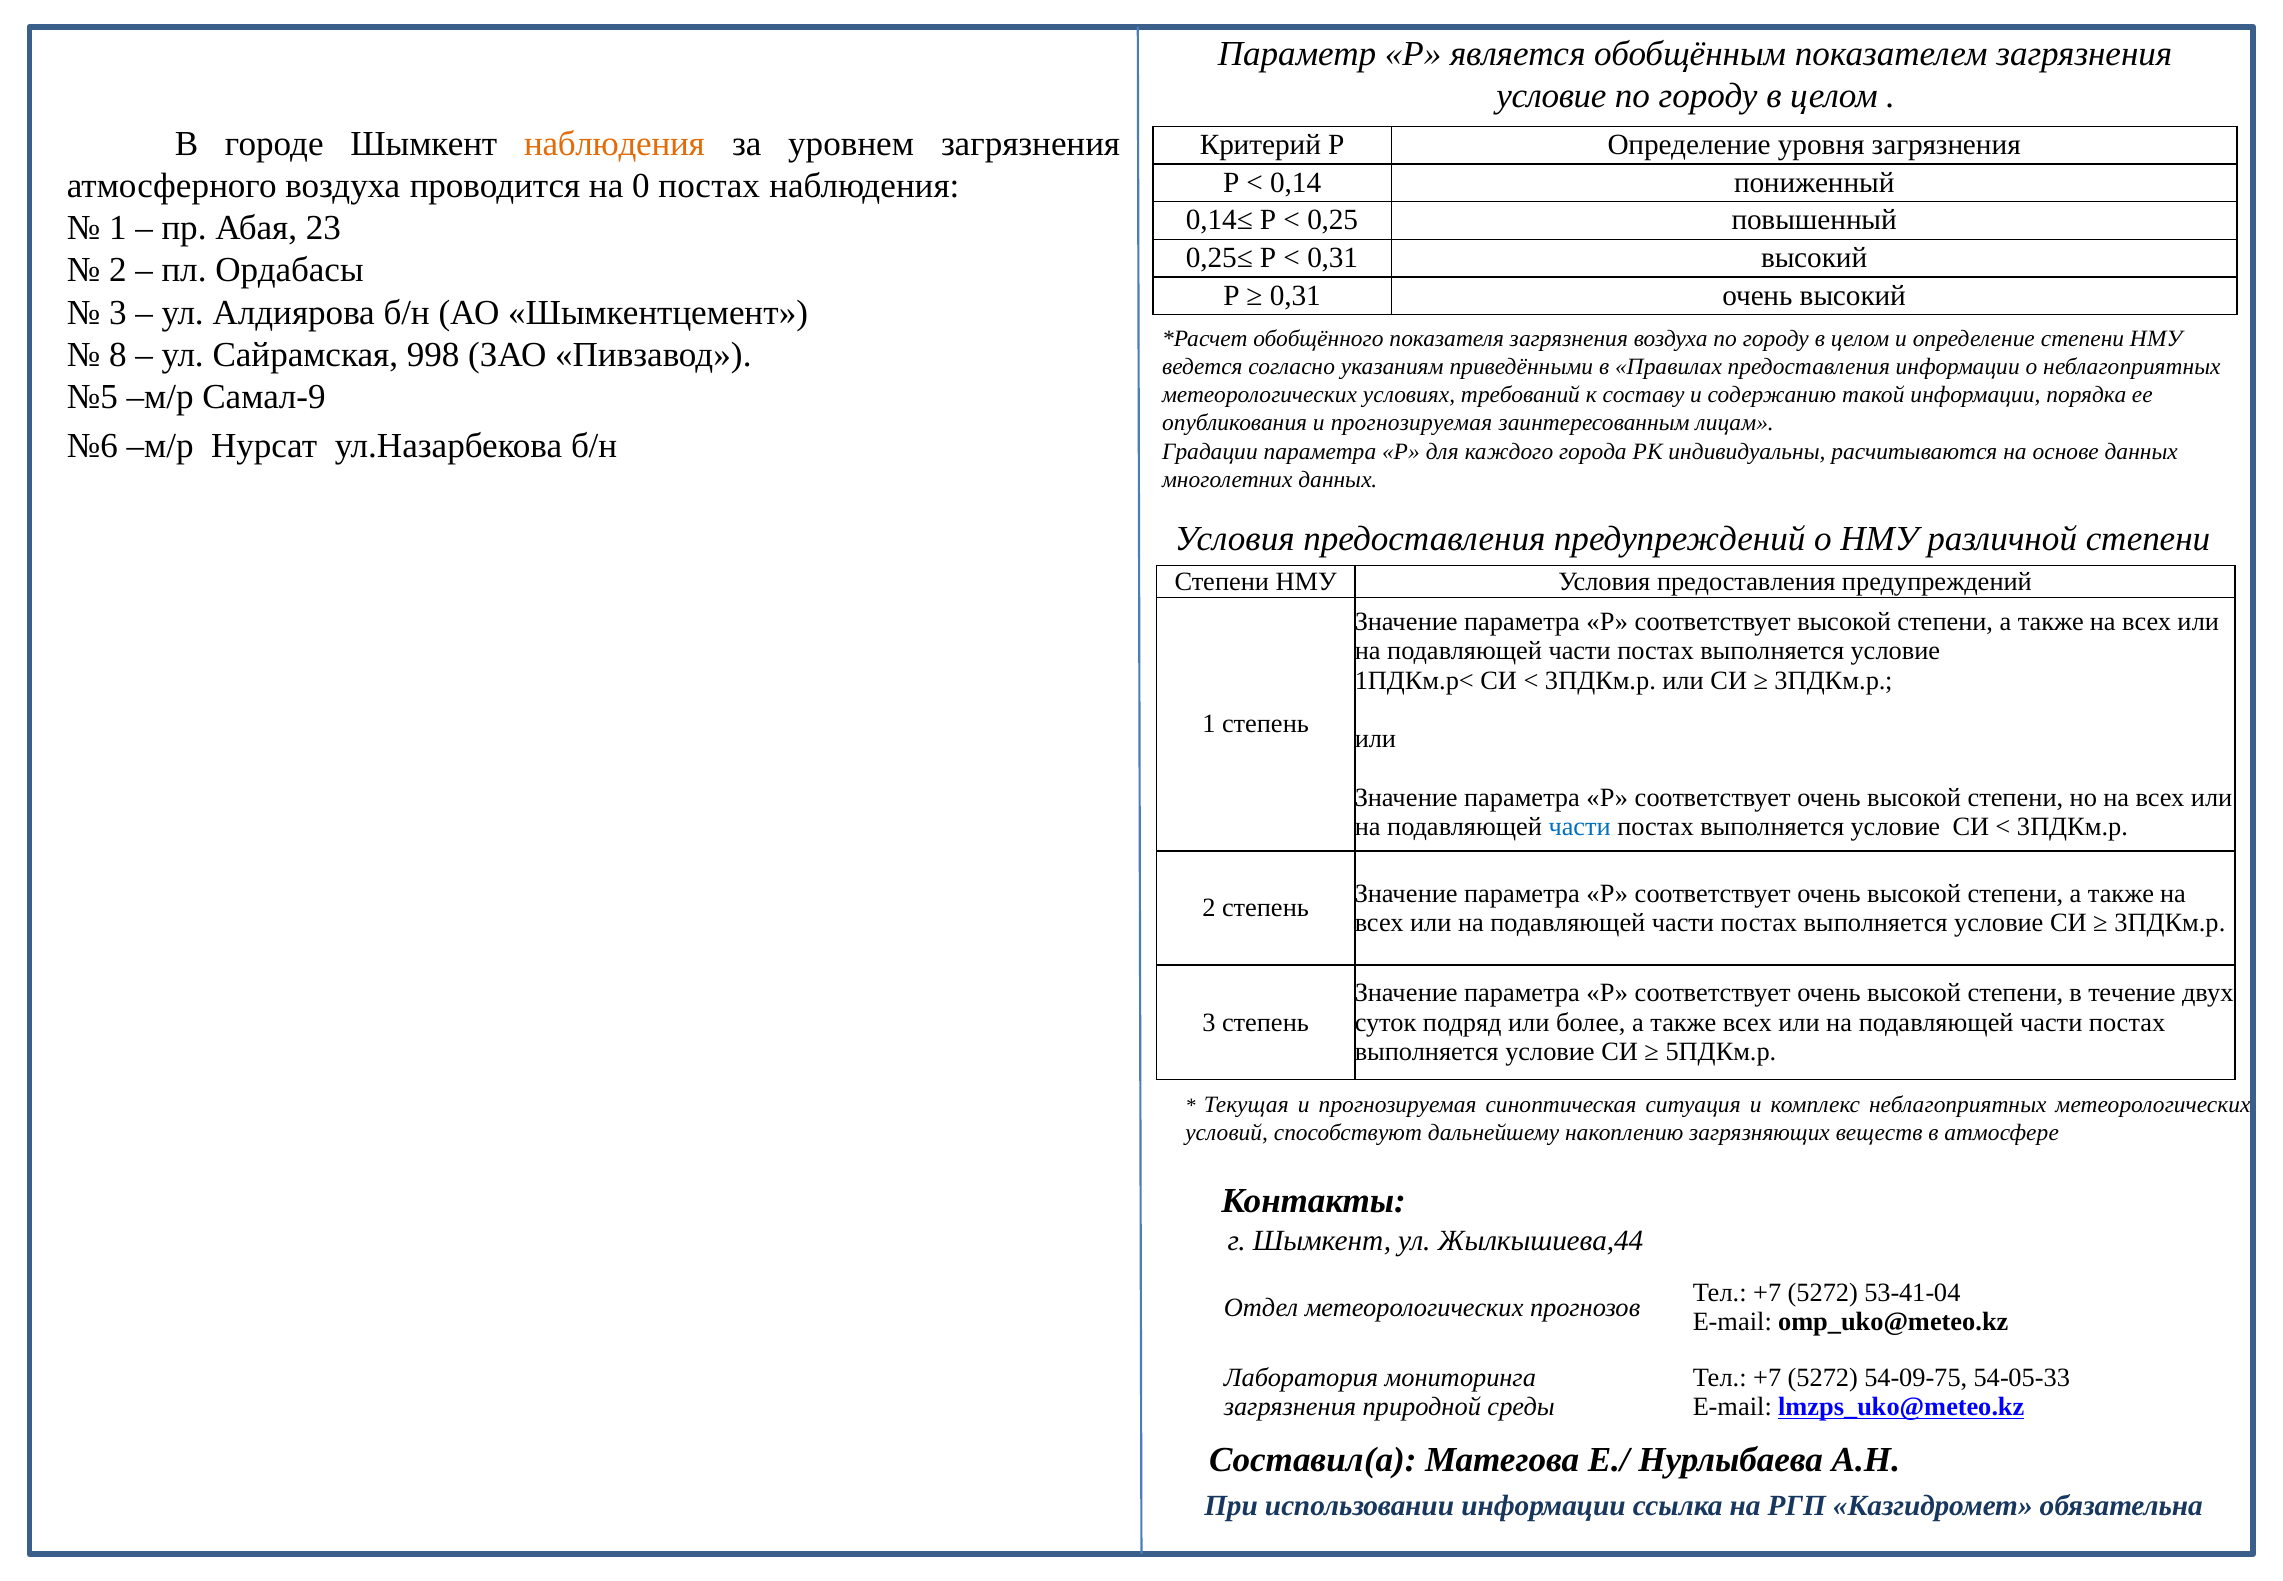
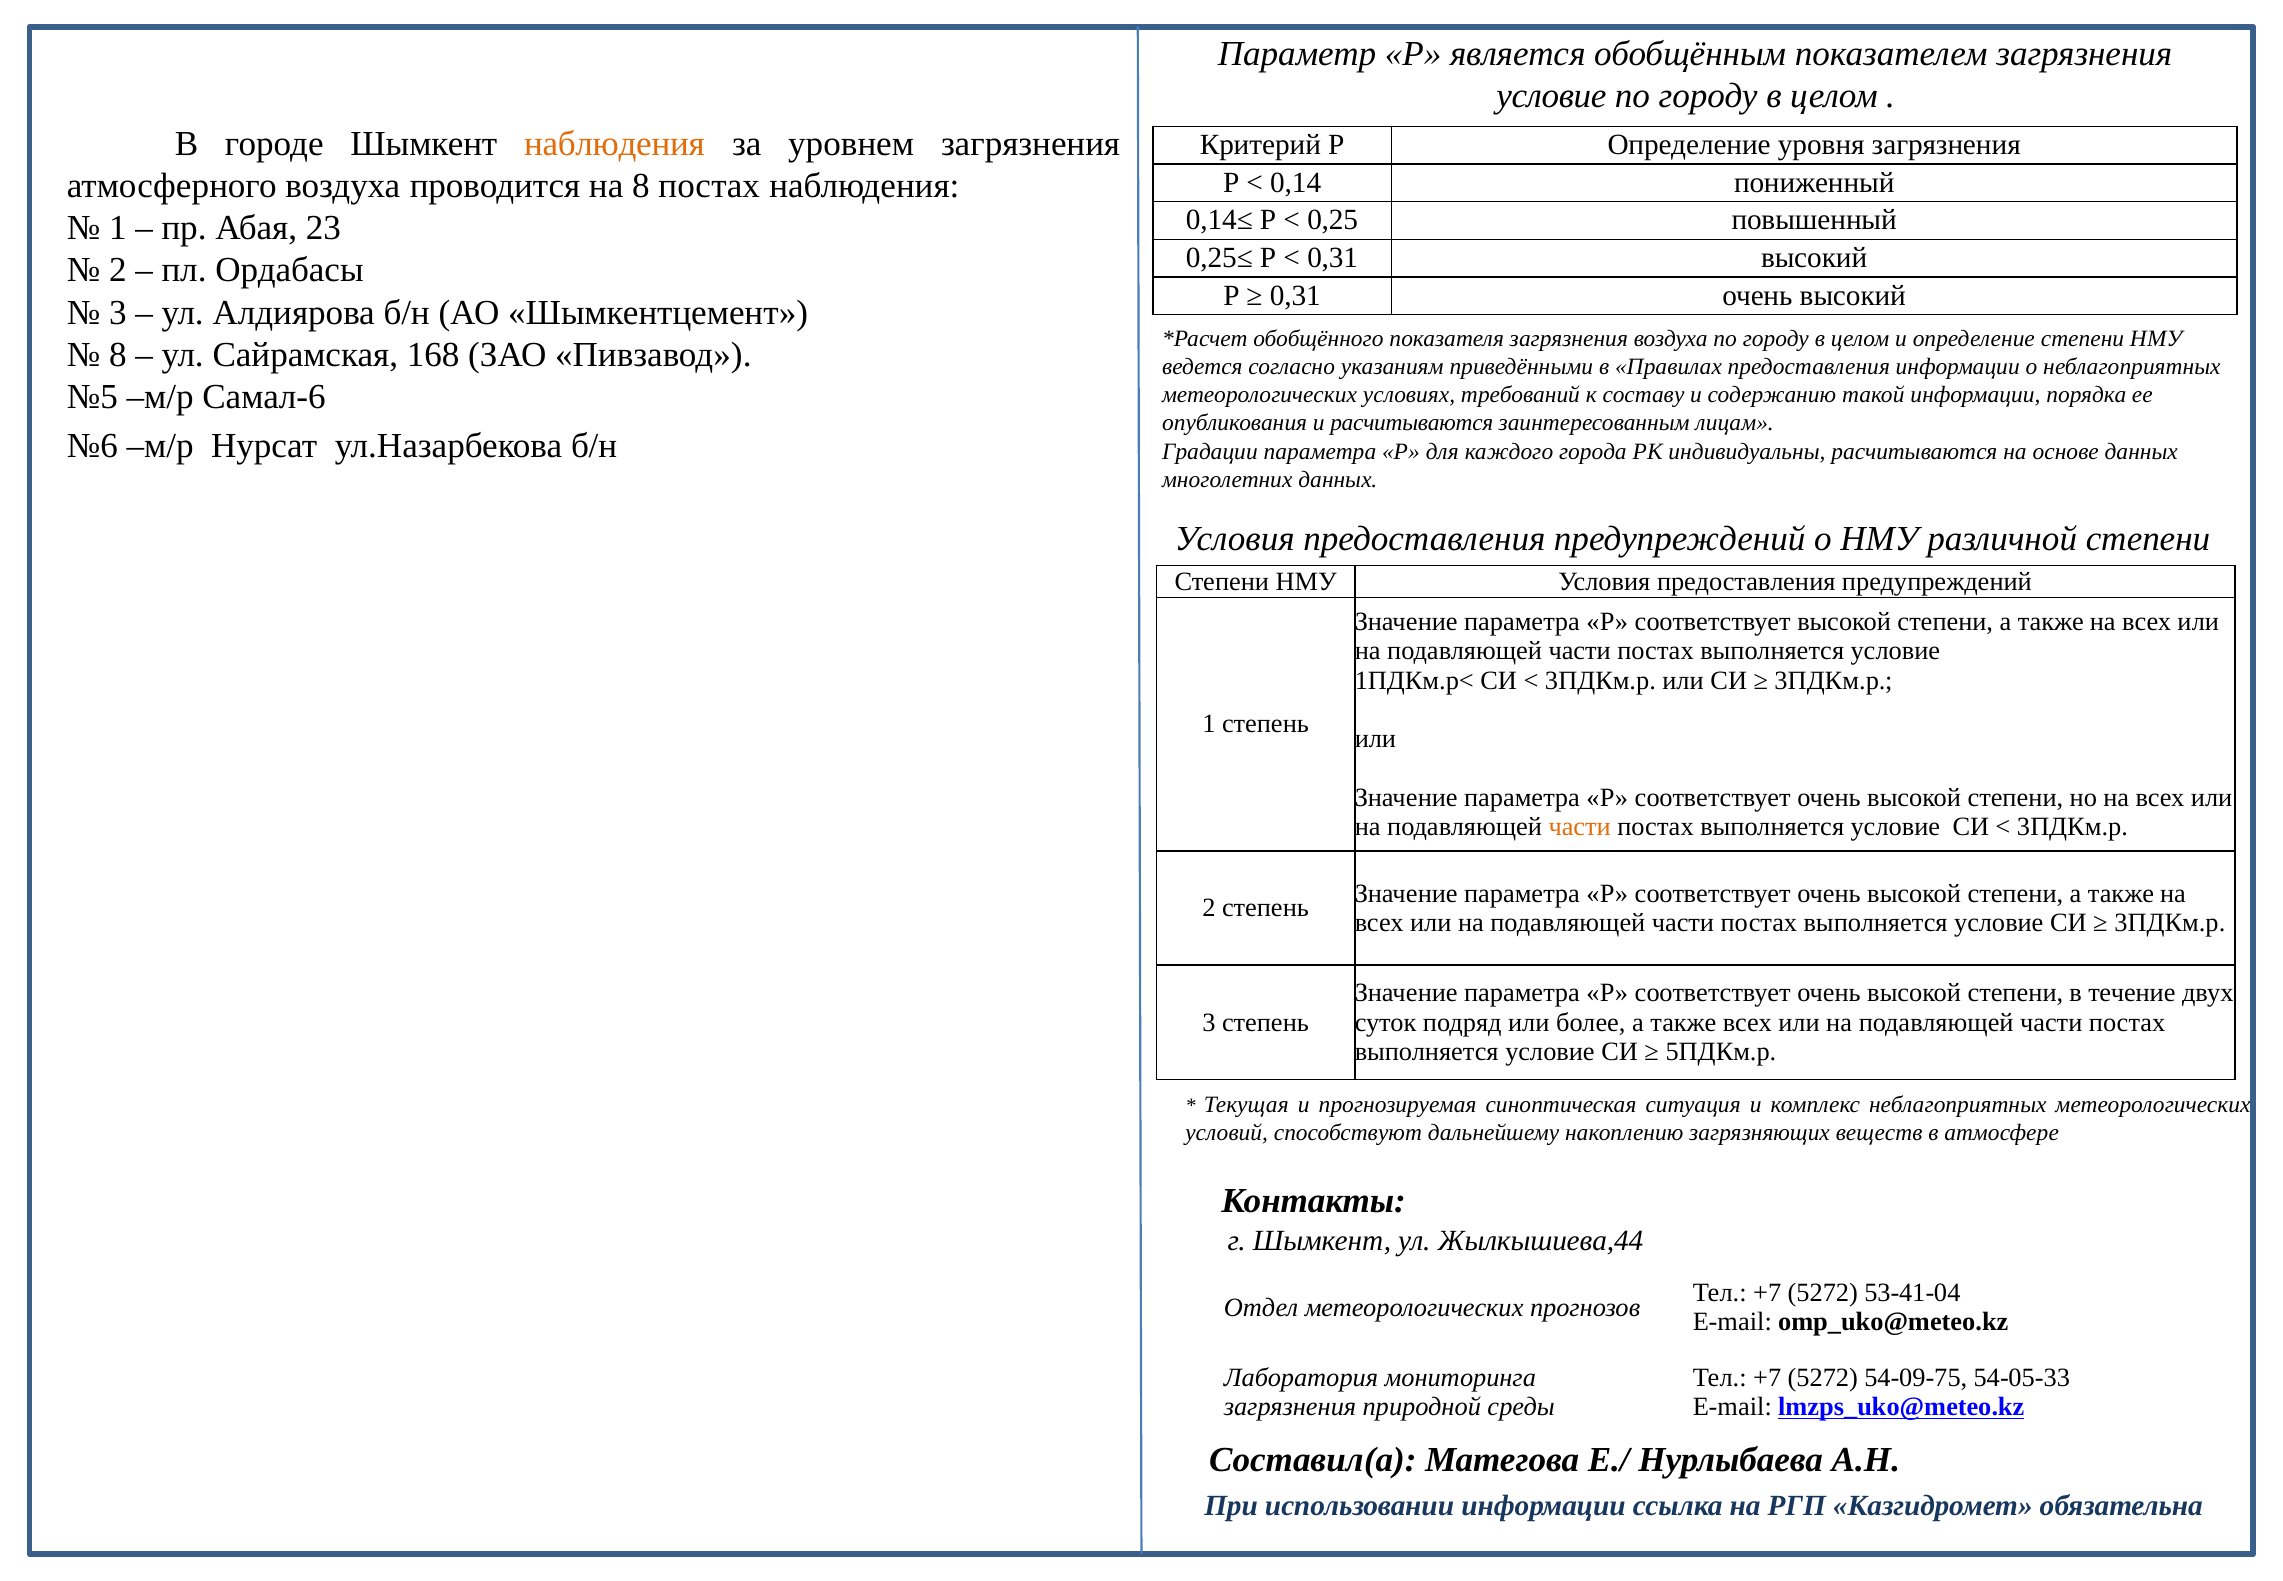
на 0: 0 -> 8 (641, 186)
998: 998 -> 168 (433, 354)
Самал-9: Самал-9 -> Самал-6 (264, 397)
опубликования и прогнозируемая: прогнозируемая -> расчитываются (1412, 423)
части colour: blue -> orange (1580, 826)
